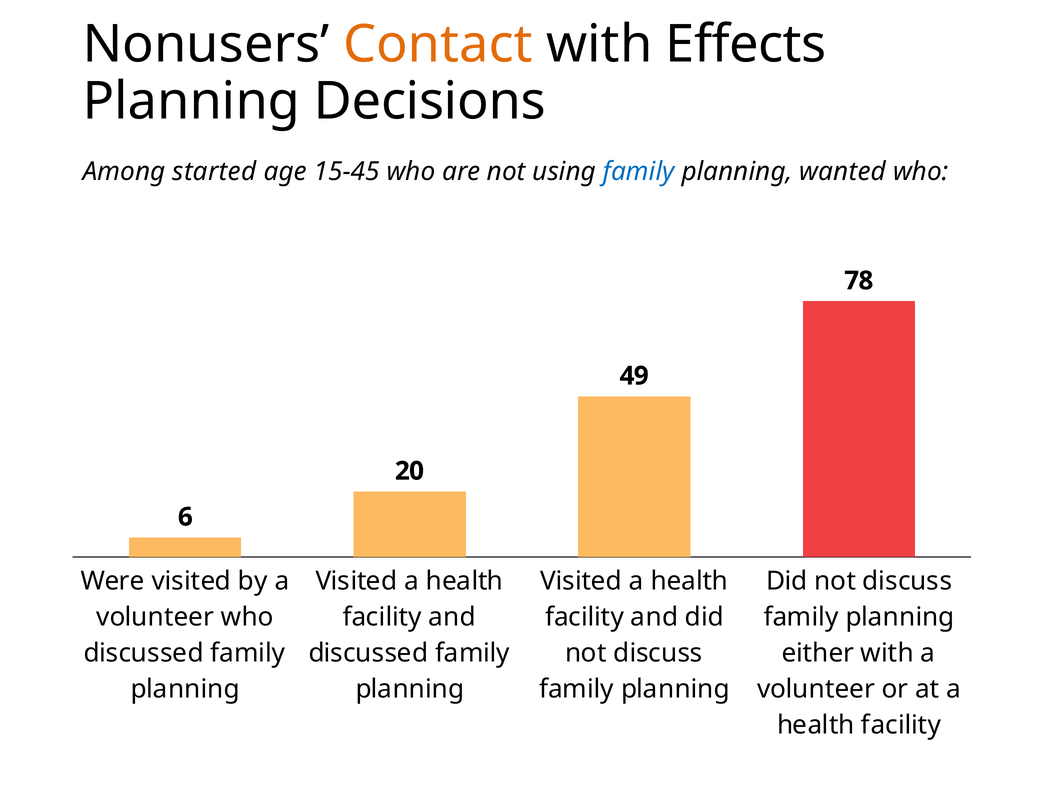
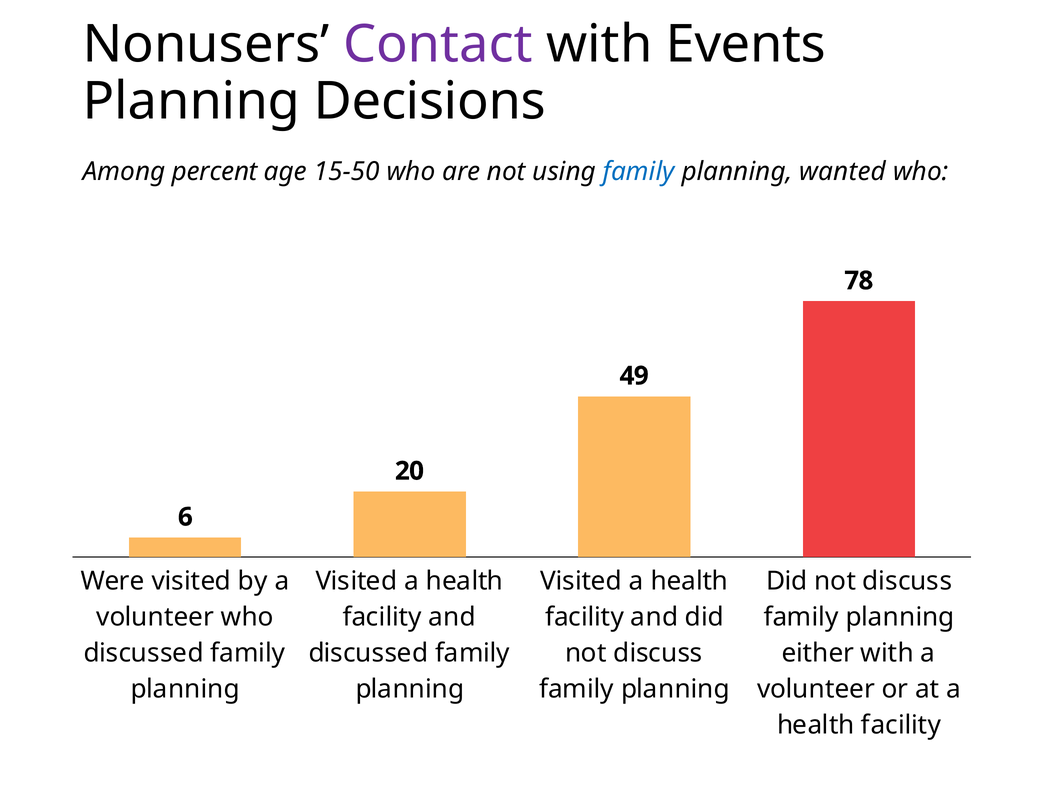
Contact colour: orange -> purple (438, 45)
Effects: Effects -> Events (746, 45)
started: started -> percent (215, 171)
15-45: 15-45 -> 15-50 (347, 171)
